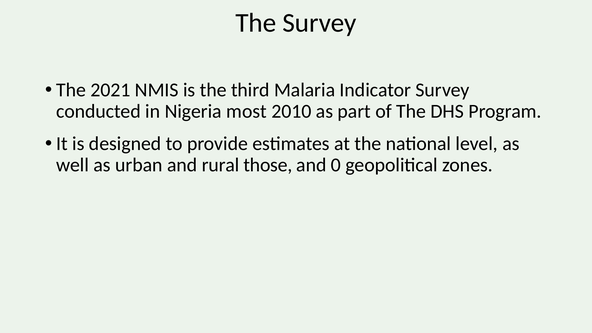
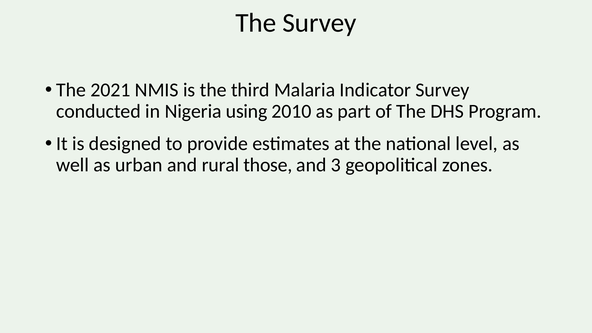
most: most -> using (247, 111)
0: 0 -> 3 (336, 165)
